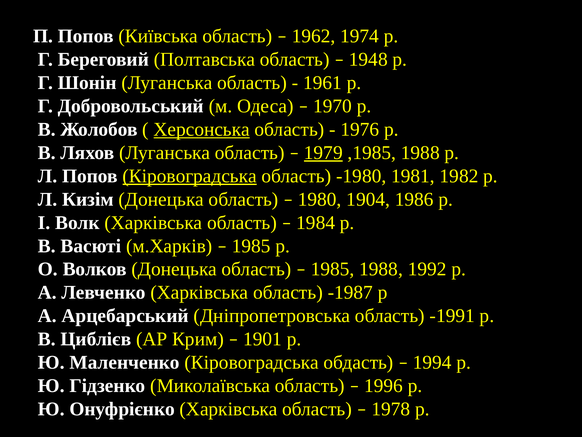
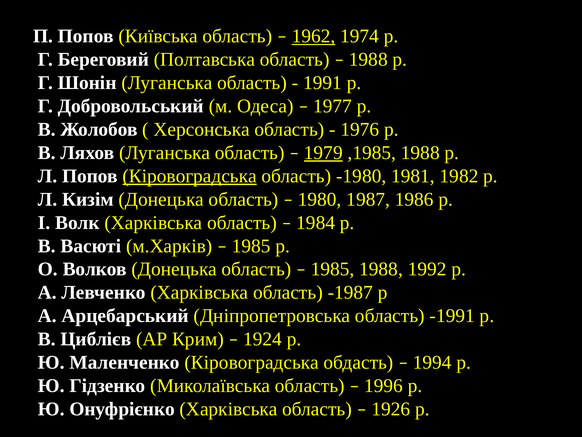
1962 underline: none -> present (314, 36)
1948: 1948 -> 1988 (368, 59)
1961: 1961 -> 1991 (322, 83)
1970: 1970 -> 1977 (332, 106)
Херсонська underline: present -> none (202, 129)
1904: 1904 -> 1987 (368, 199)
1901: 1901 -> 1924 (263, 339)
1978: 1978 -> 1926 (391, 409)
